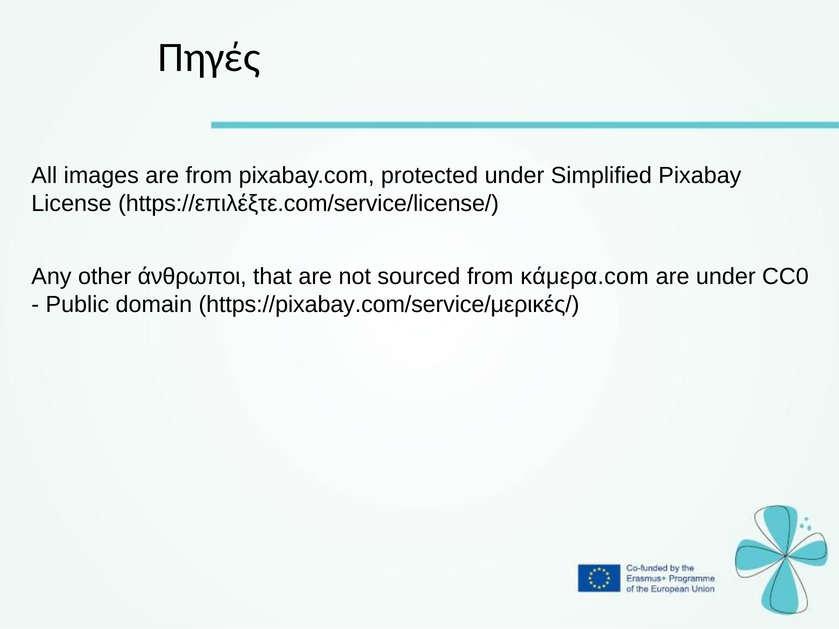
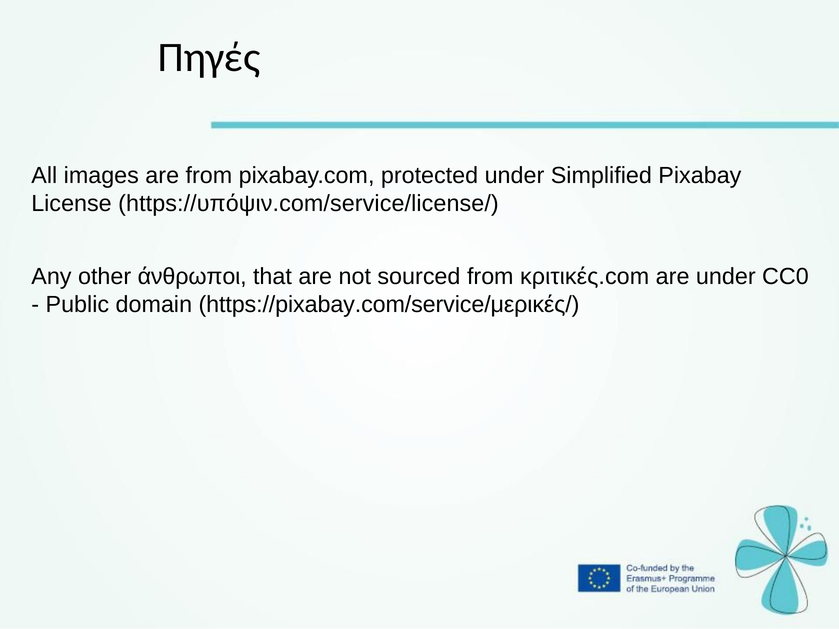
https://επιλέξτε.com/service/license/: https://επιλέξτε.com/service/license/ -> https://υπόψιν.com/service/license/ (308, 204)
κάμερα.com: κάμερα.com -> κριτικές.com (585, 276)
